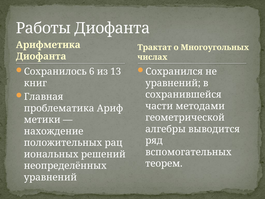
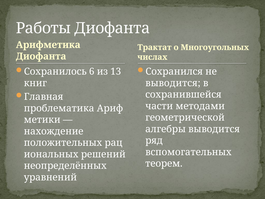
уравнений: уравнений -> выводится (173, 83)
